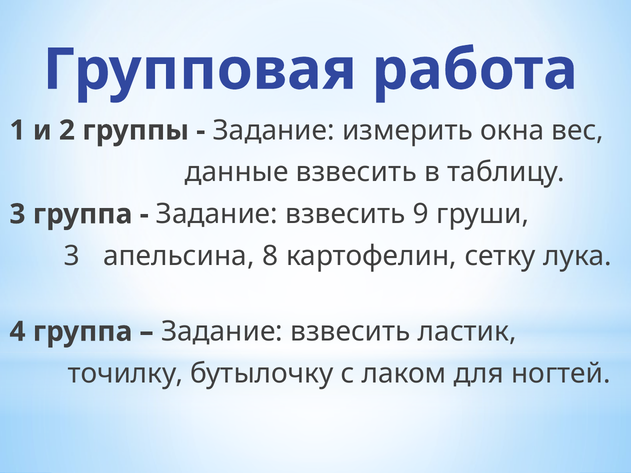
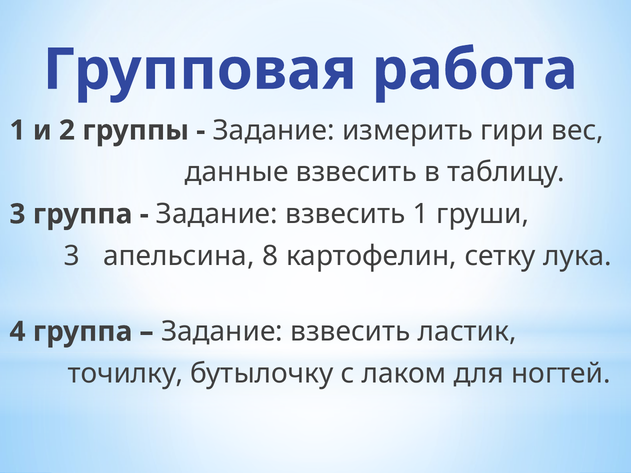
окна: окна -> гири (512, 130)
взвесить 9: 9 -> 1 (421, 214)
